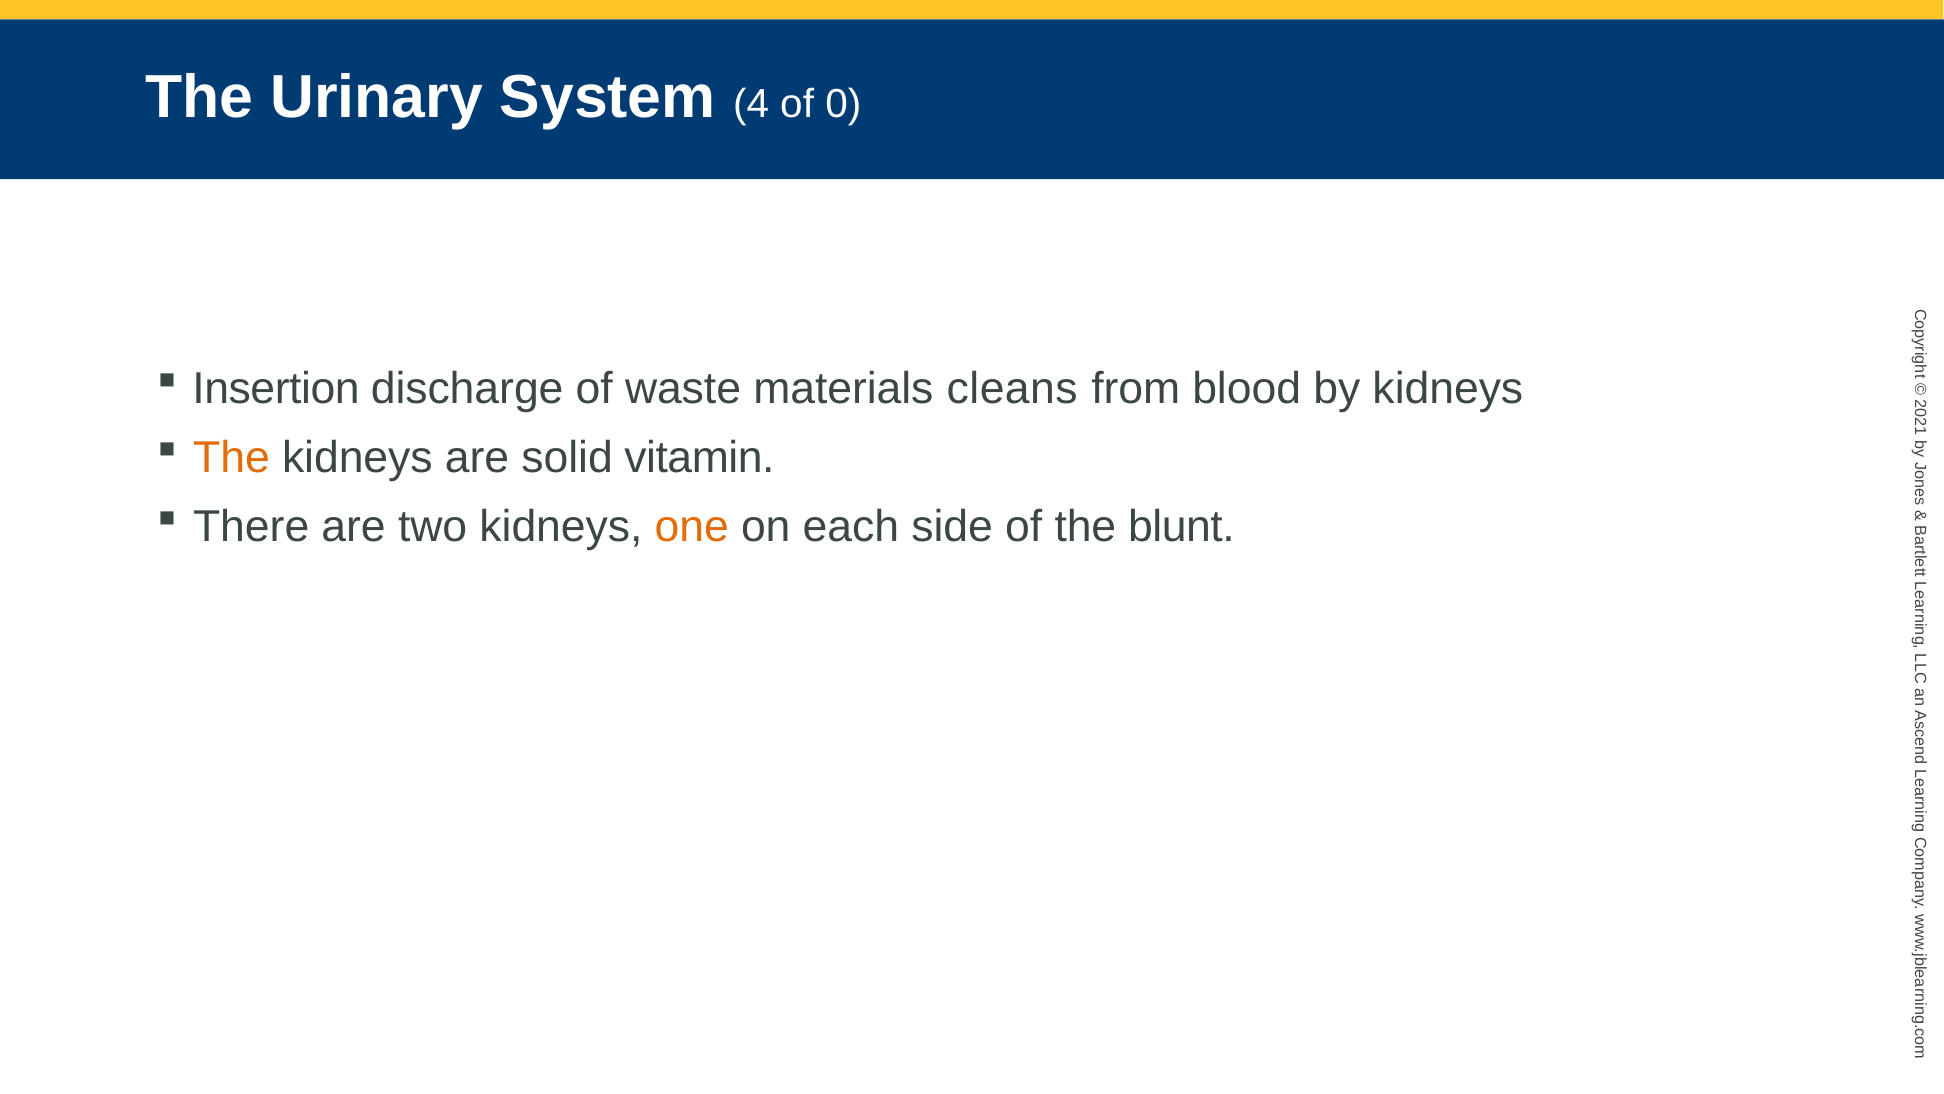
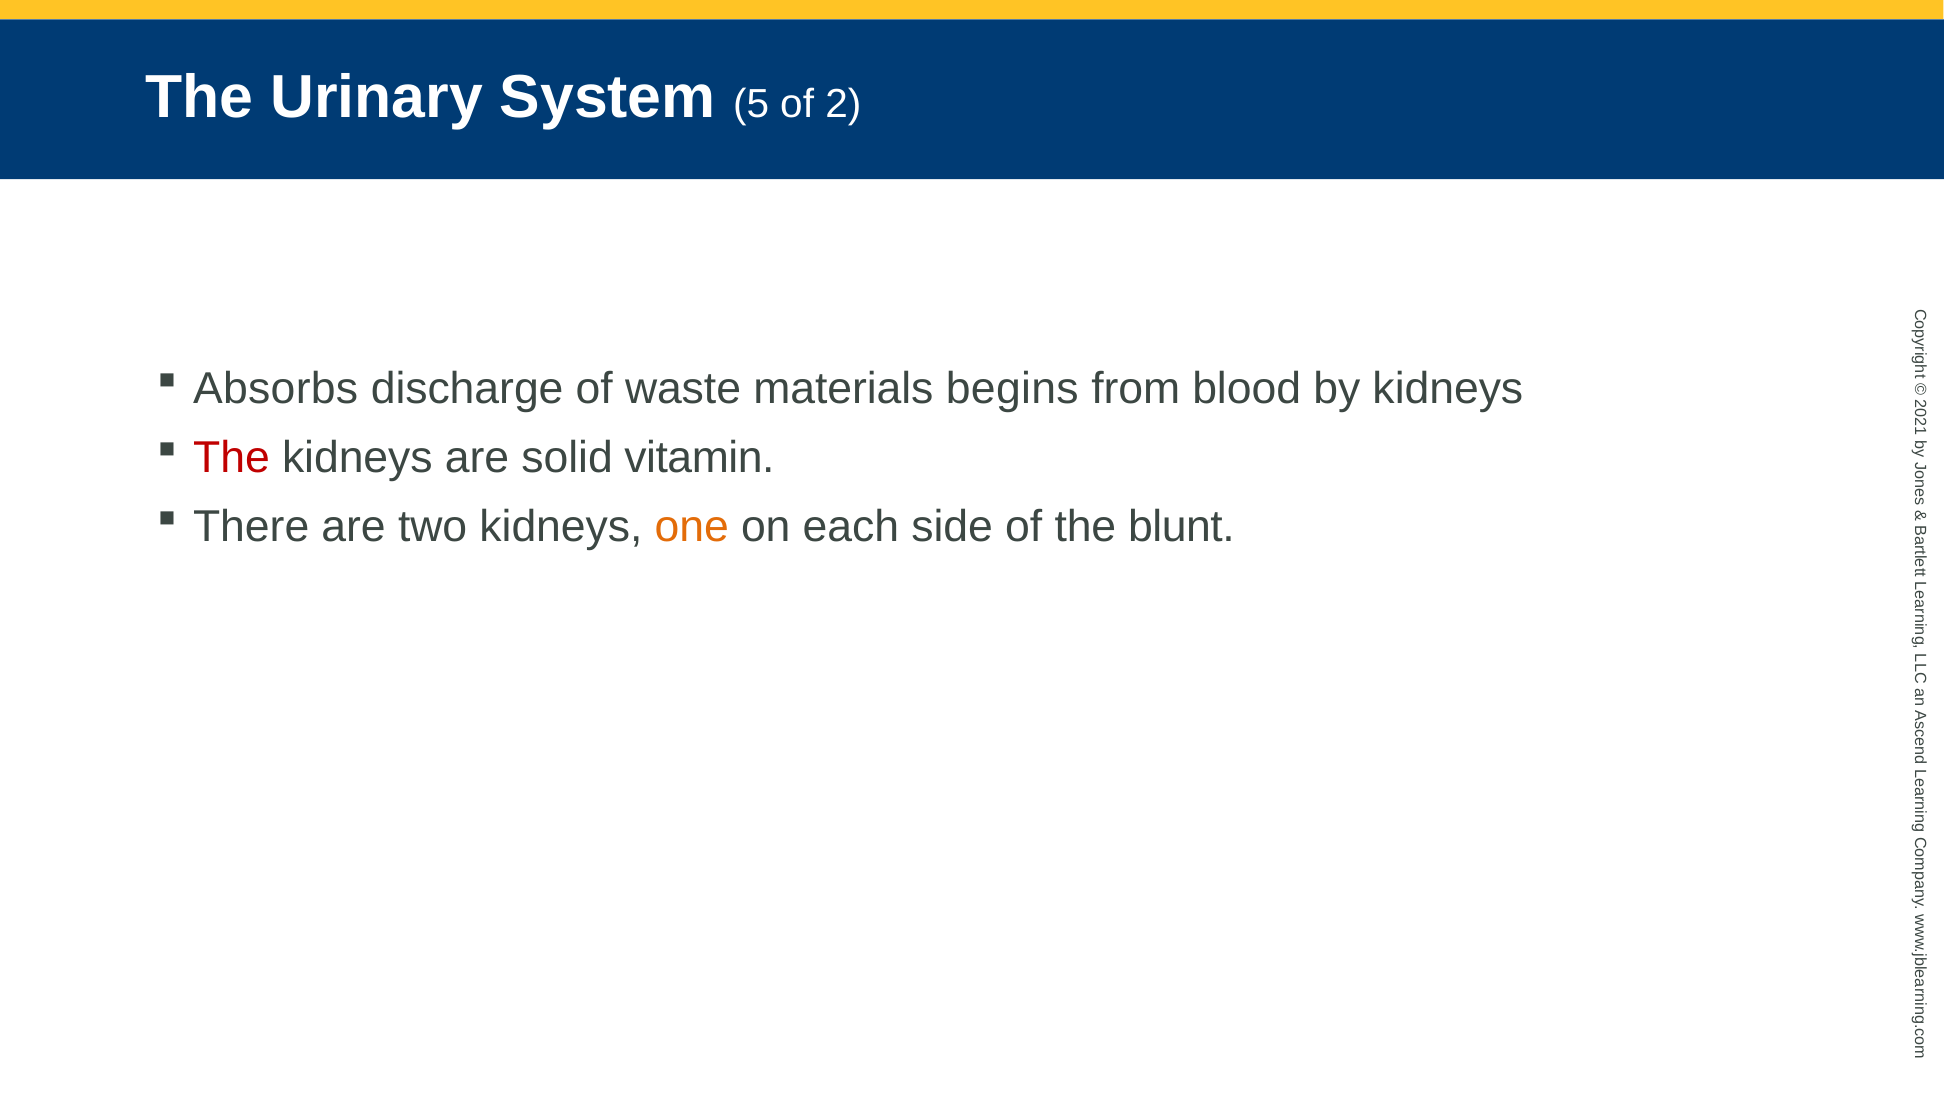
4: 4 -> 5 (751, 104)
of 0: 0 -> 2 (843, 104)
Insertion: Insertion -> Absorbs (276, 388)
cleans: cleans -> begins (1012, 388)
The colour: orange -> red (232, 458)
